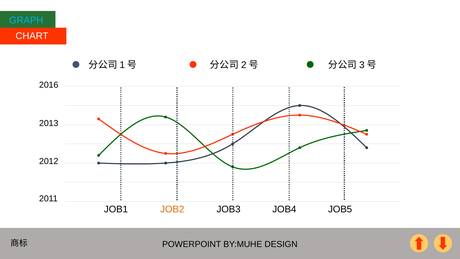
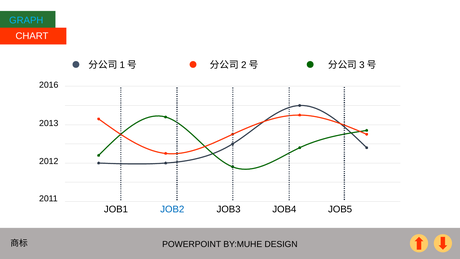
JOB2 colour: orange -> blue (172, 209)
